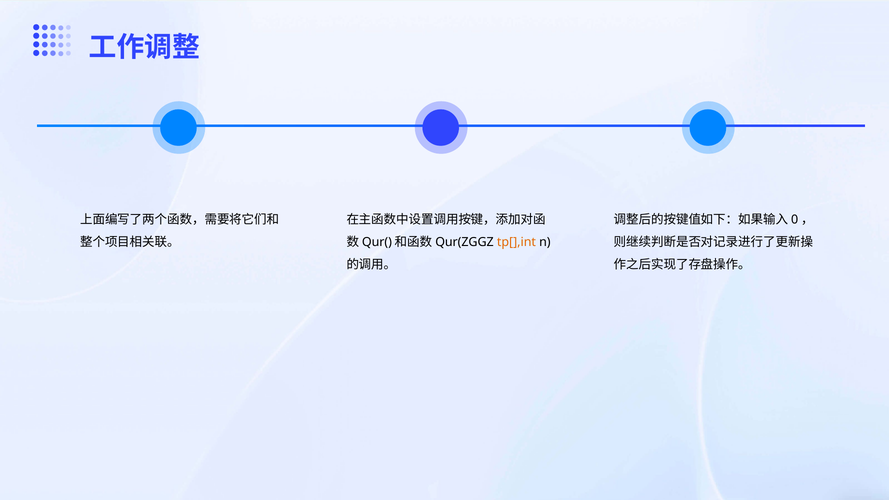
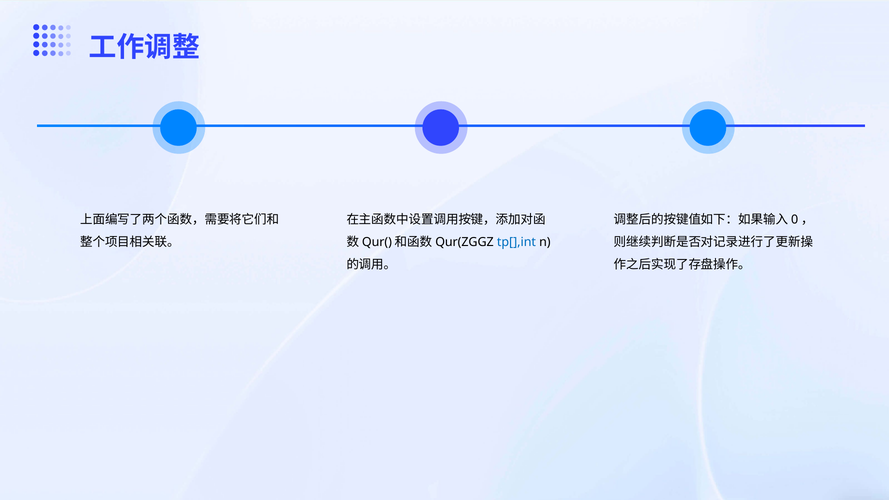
tp[],int colour: orange -> blue (516, 242)
